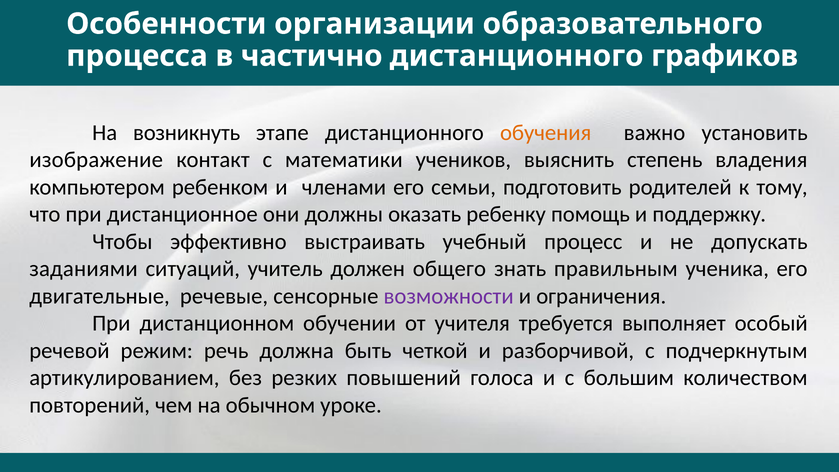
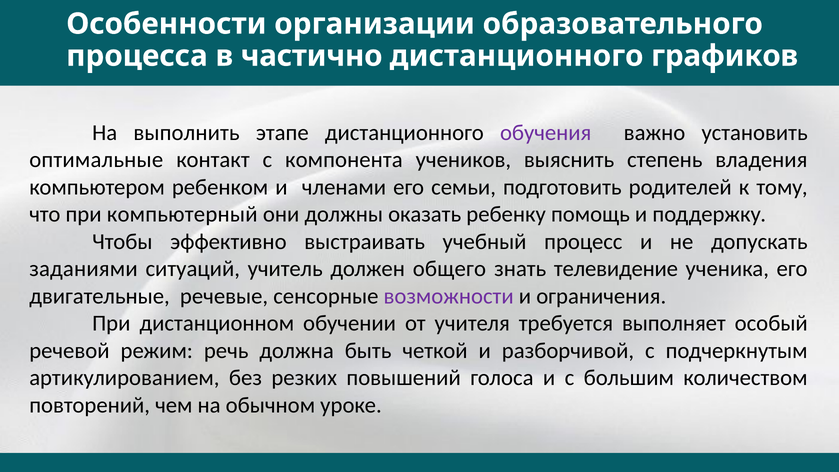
возникнуть: возникнуть -> выполнить (187, 133)
обучения colour: orange -> purple (546, 133)
изображение: изображение -> оптимальные (96, 160)
математики: математики -> компонента (344, 160)
дистанционное: дистанционное -> компьютерный (182, 214)
правильным: правильным -> телевидение (616, 269)
